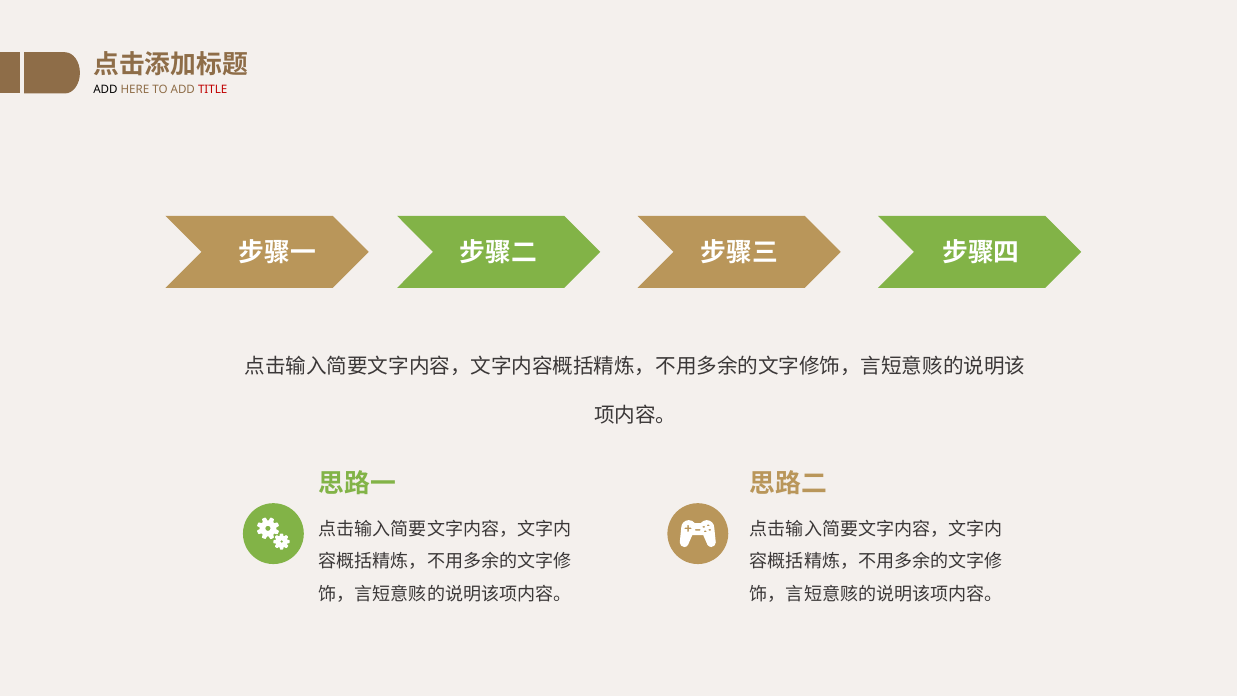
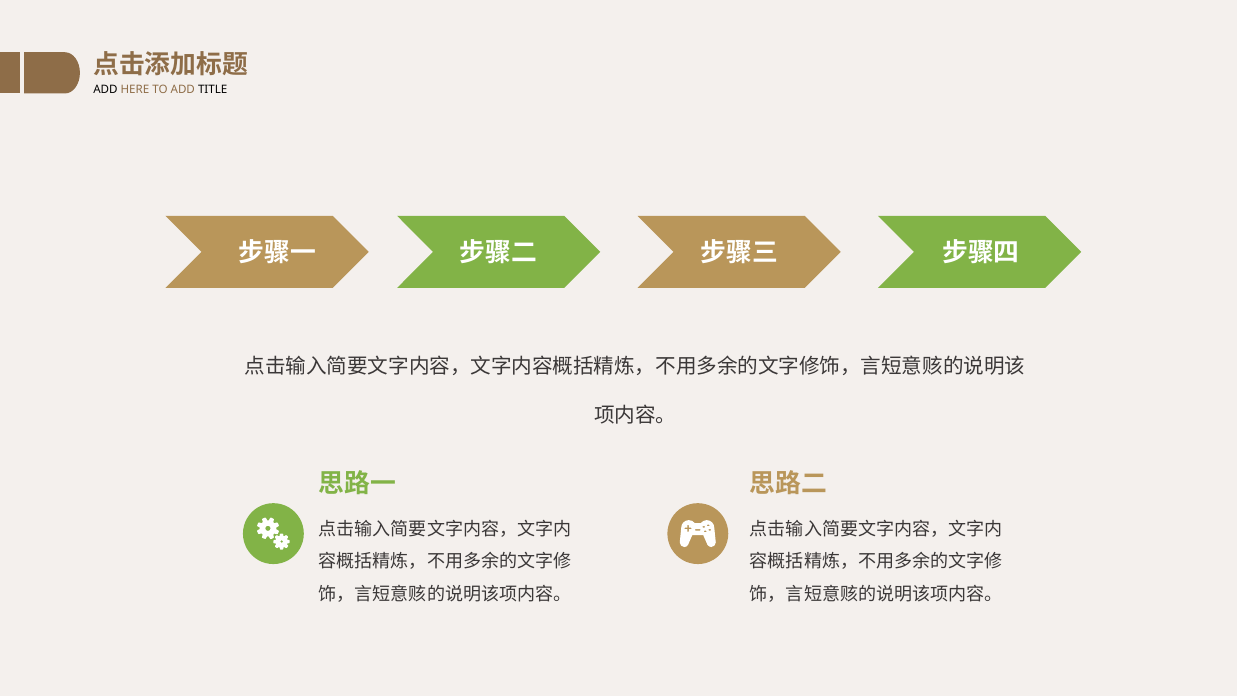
TITLE colour: red -> black (213, 90)
